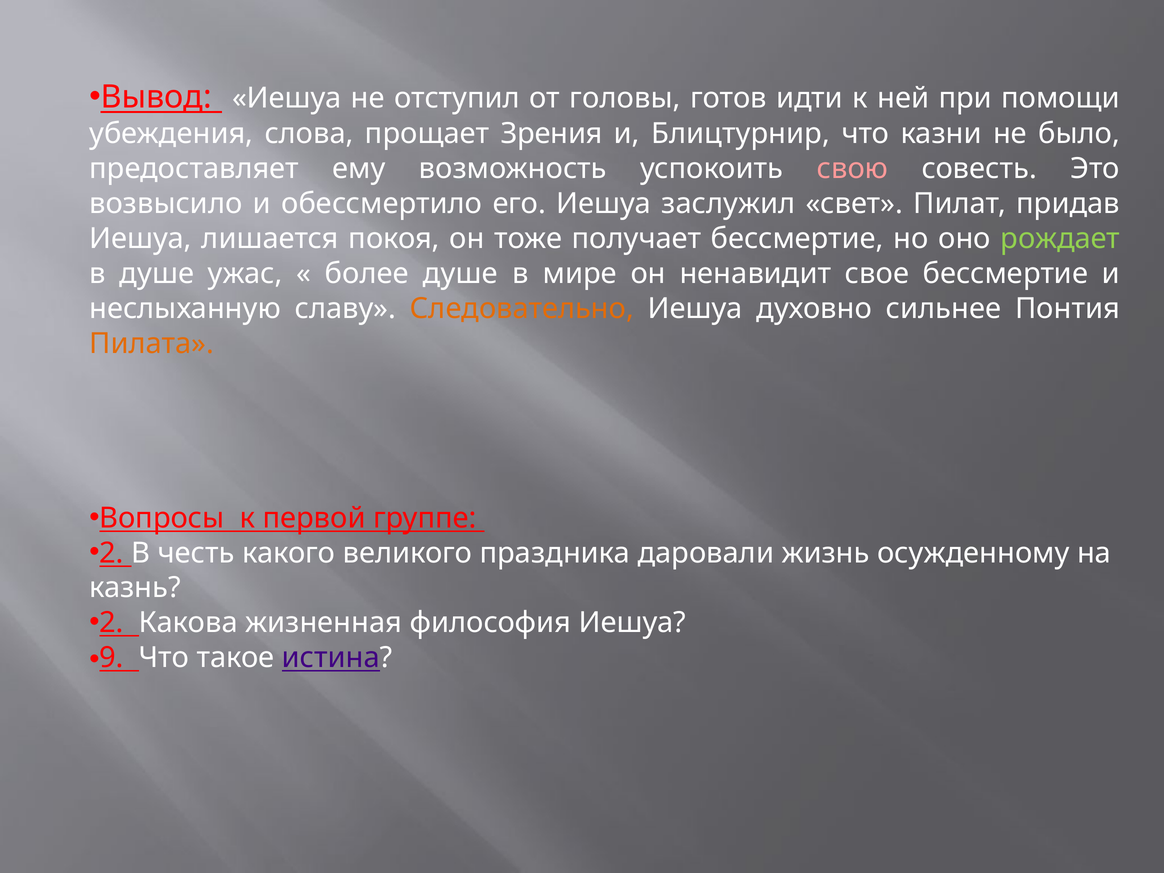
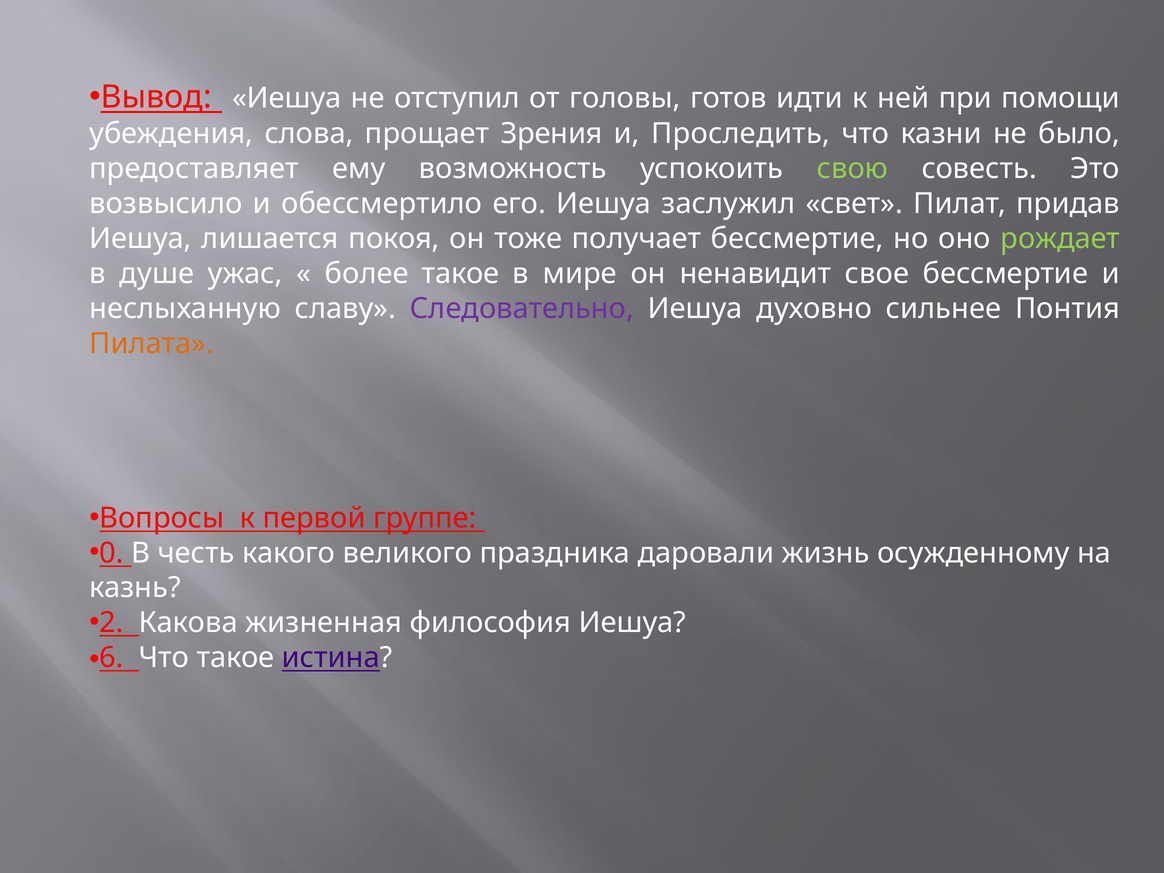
Блицтурнир: Блицтурнир -> Проследить (741, 134)
свою colour: pink -> light green (852, 169)
более душе: душе -> такое (461, 274)
Следовательно colour: orange -> purple (522, 308)
2: 2 -> 0 (112, 553)
9: 9 -> 6 (112, 658)
